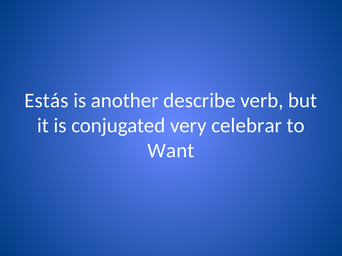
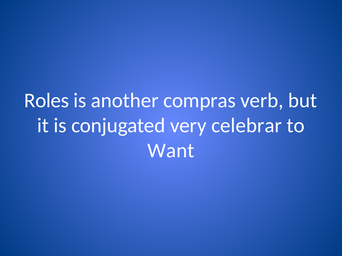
Estás: Estás -> Roles (47, 101)
describe: describe -> compras (200, 101)
